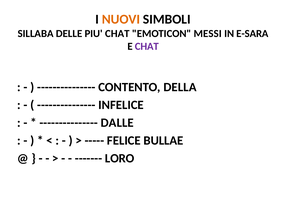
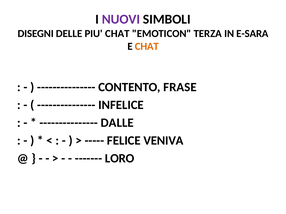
NUOVI colour: orange -> purple (121, 19)
SILLABA: SILLABA -> DISEGNI (36, 34)
MESSI: MESSI -> TERZA (208, 34)
CHAT colour: purple -> orange (147, 46)
DELLA: DELLA -> FRASE (180, 87)
BULLAE: BULLAE -> VENIVA (163, 141)
